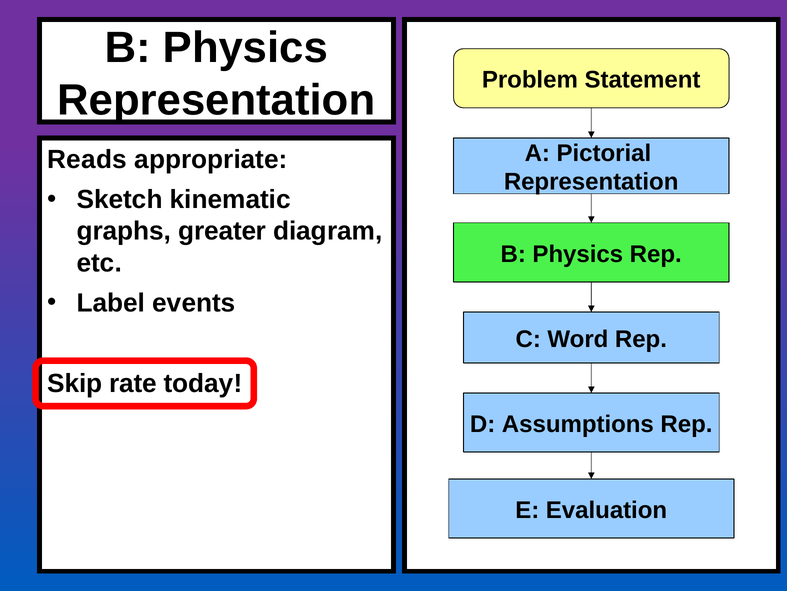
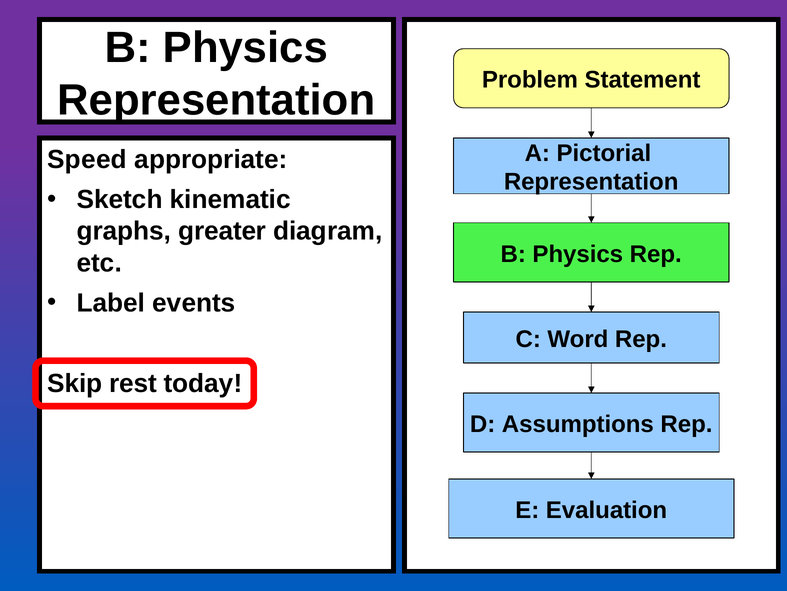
Reads: Reads -> Speed (87, 159)
rate: rate -> rest (133, 383)
